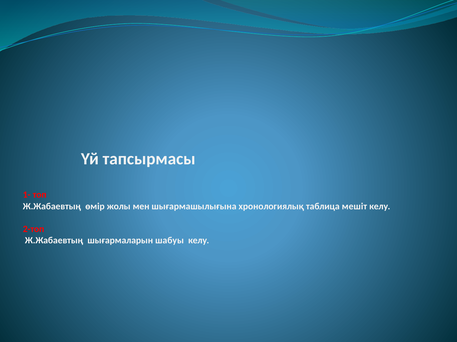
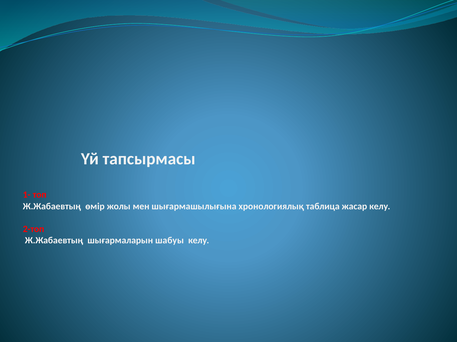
мешіт: мешіт -> жасар (354, 207)
